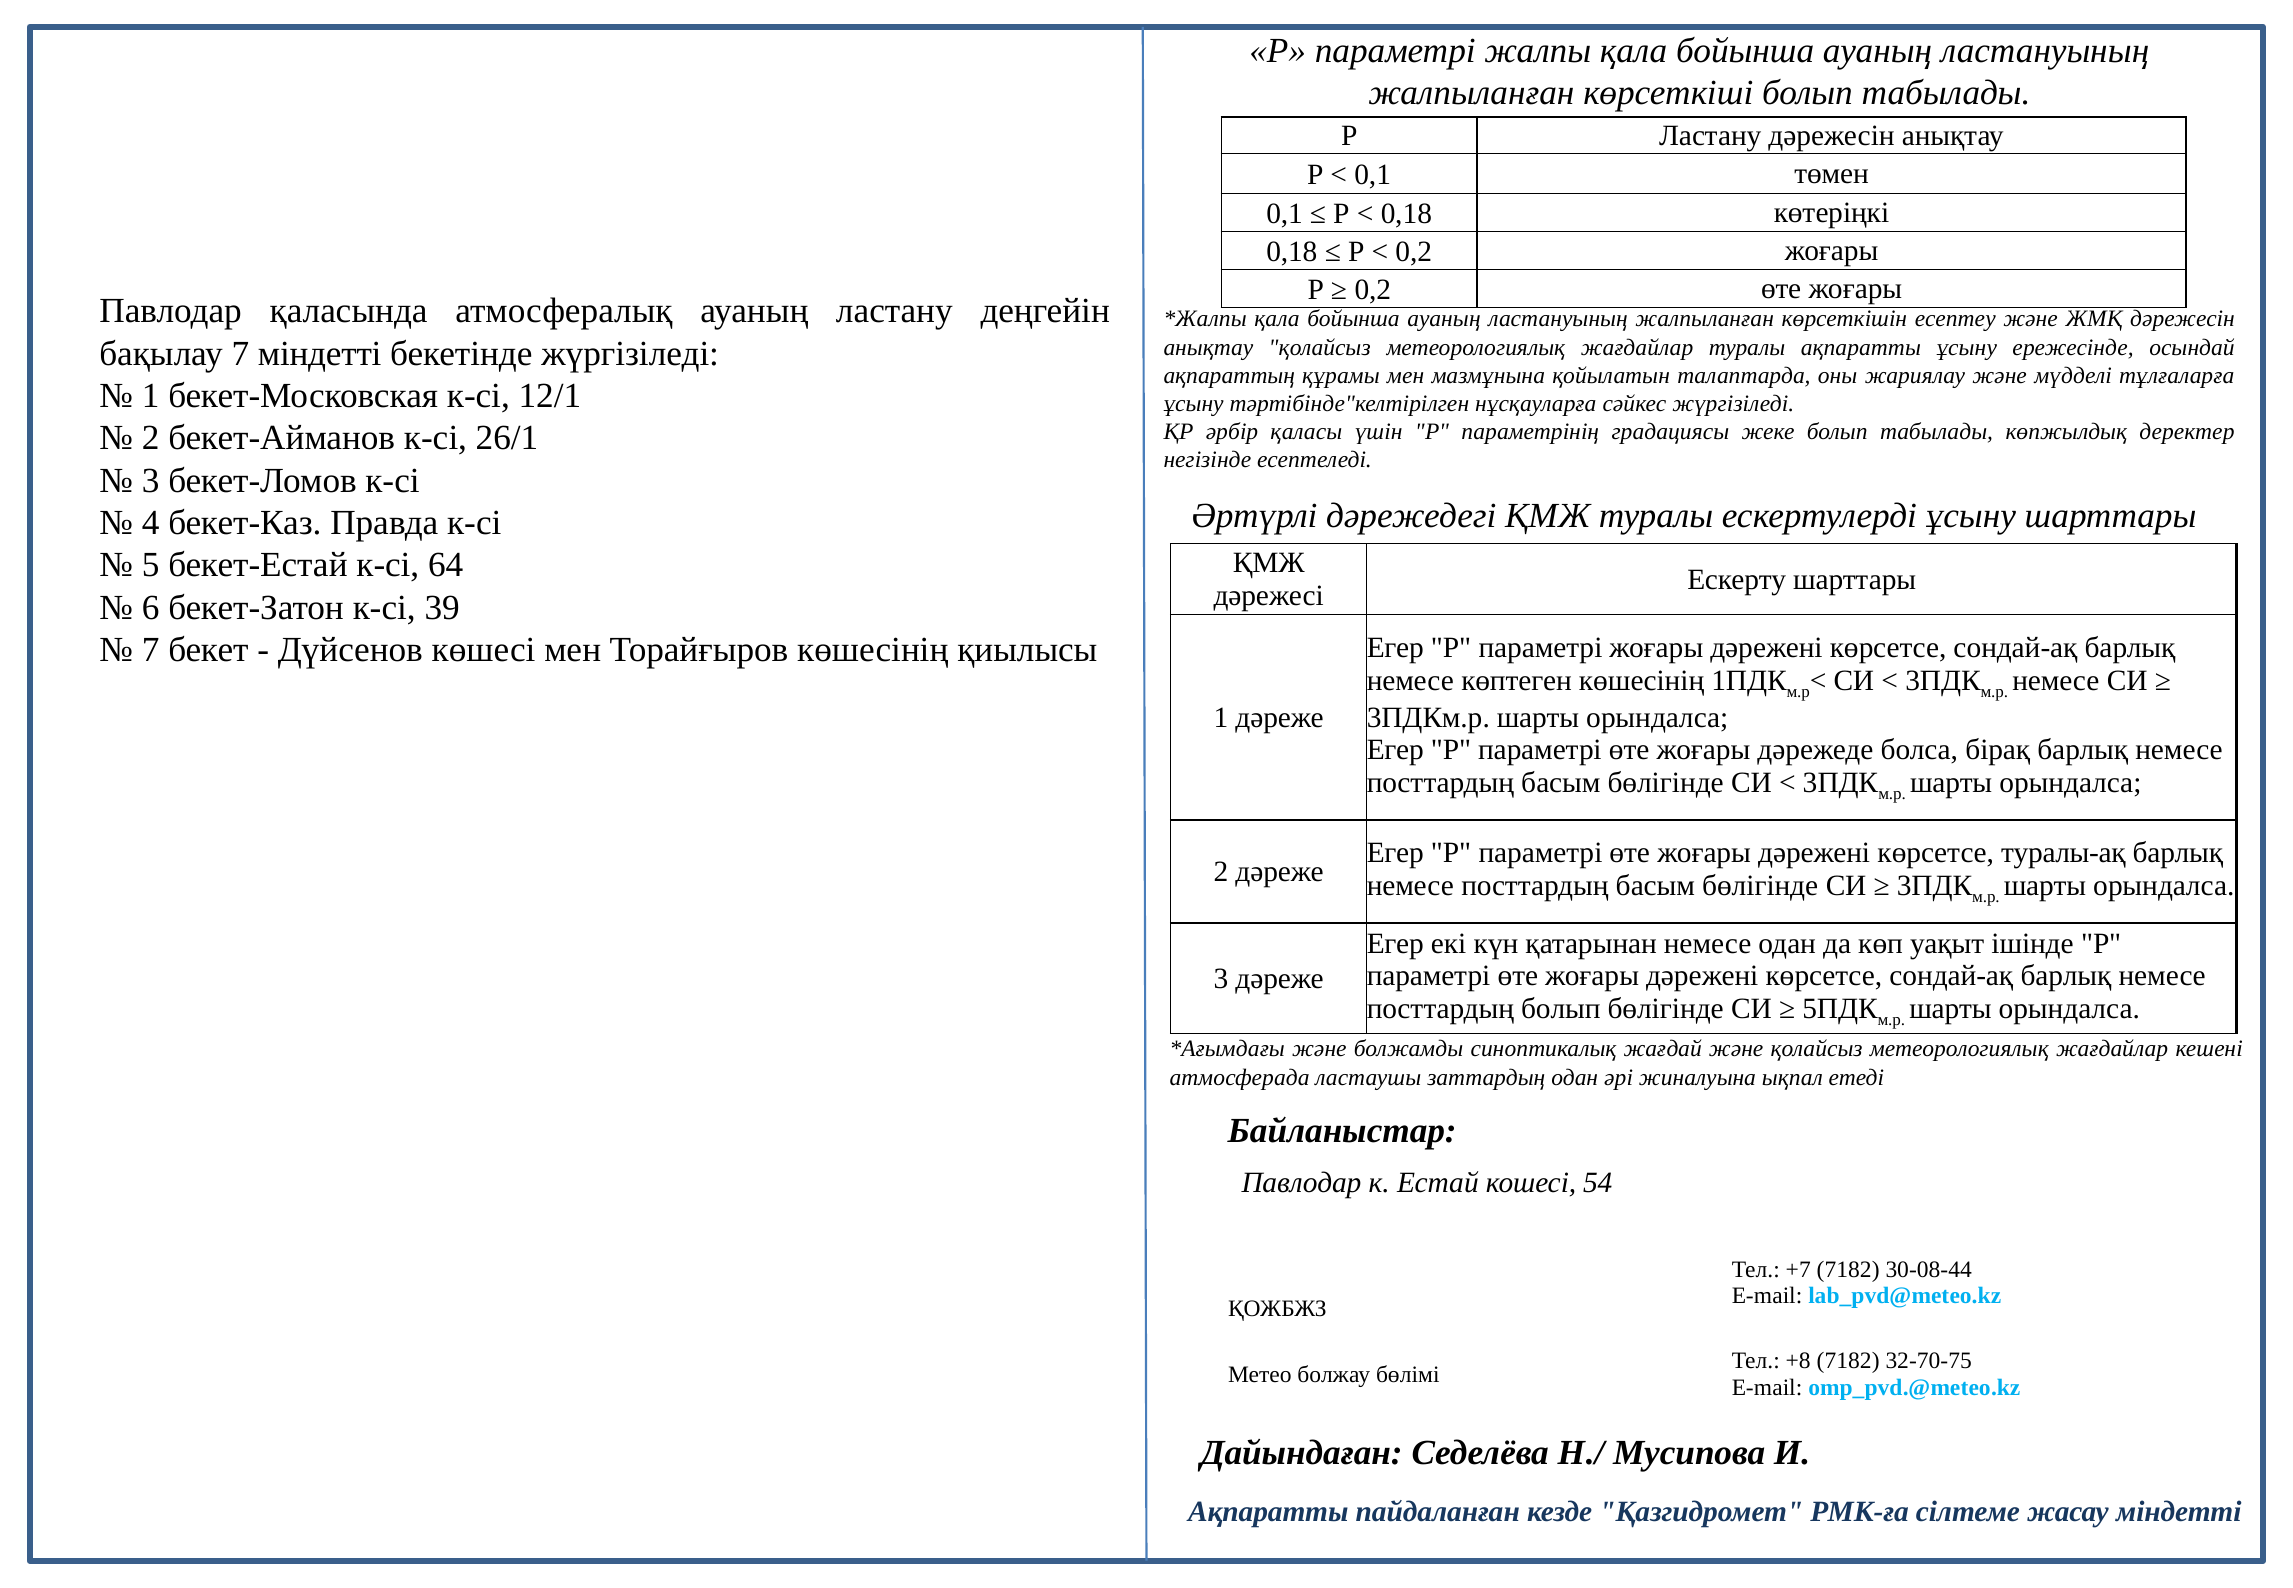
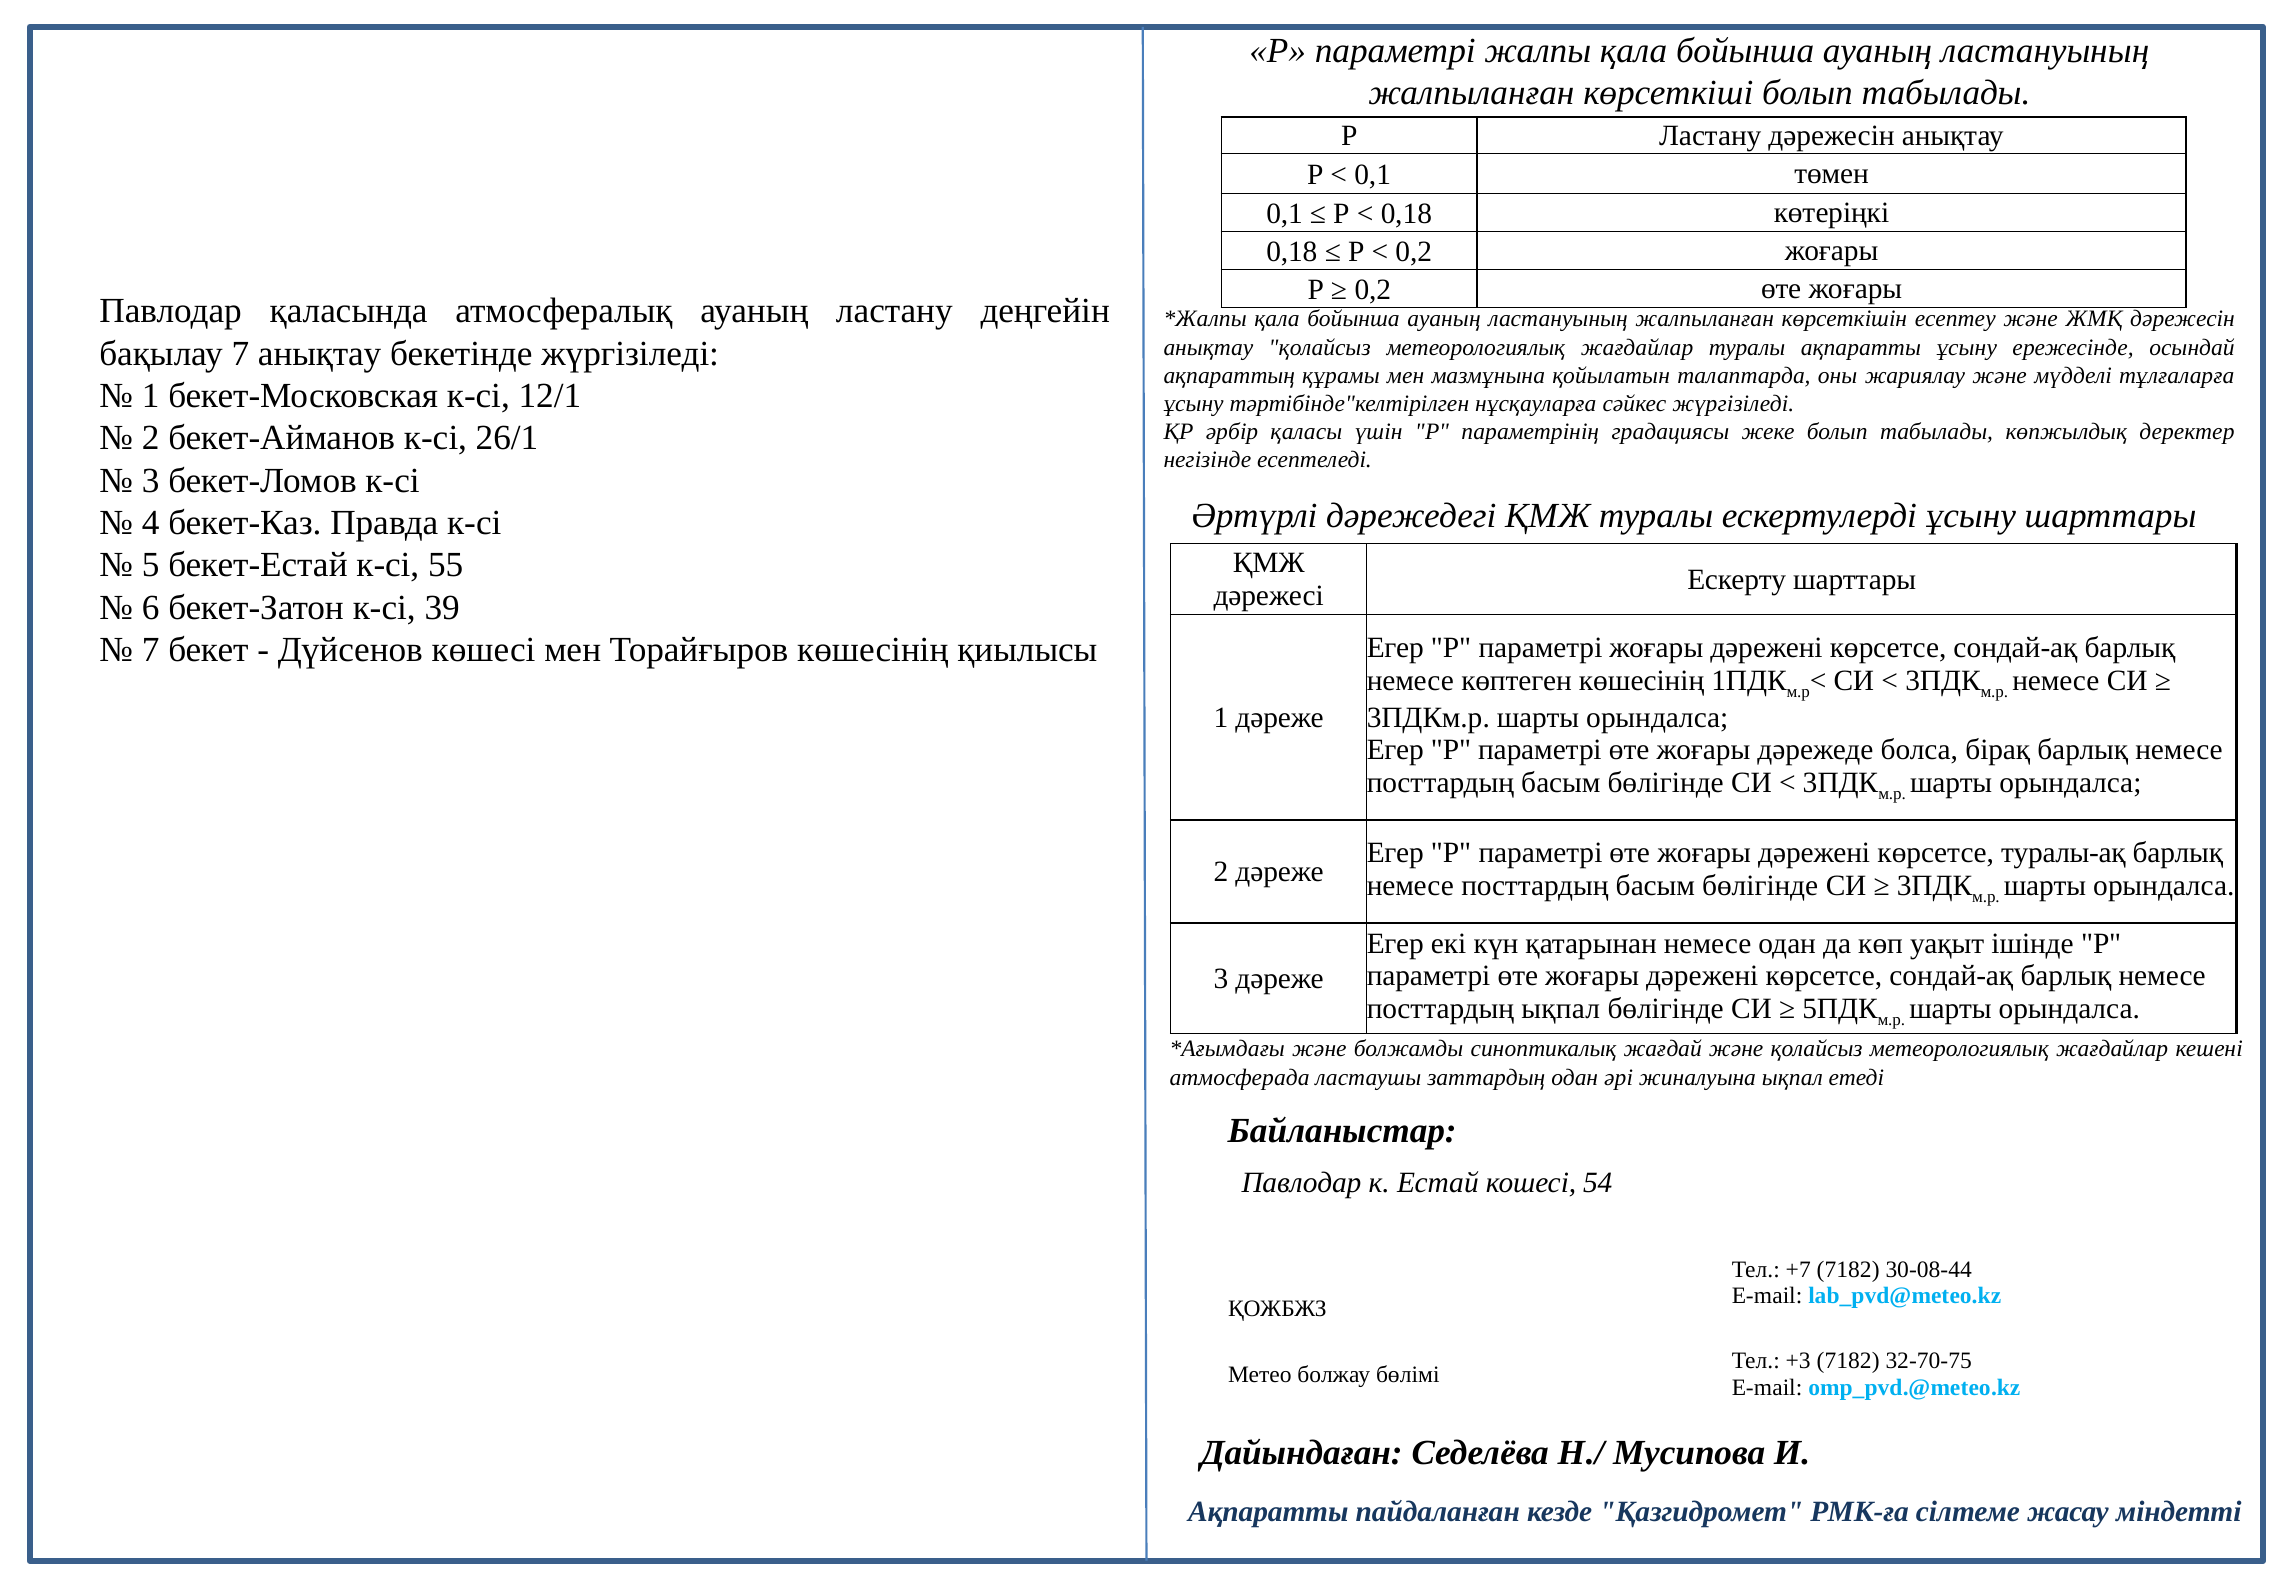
7 міндетті: міндетті -> анықтау (320, 353)
64: 64 -> 55 (446, 565)
посттардың болып: болып -> ықпал (1561, 1008)
+8: +8 -> +3 (1798, 1361)
